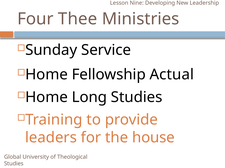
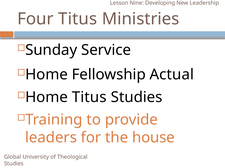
Four Thee: Thee -> Titus (78, 19)
Home Long: Long -> Titus (89, 98)
